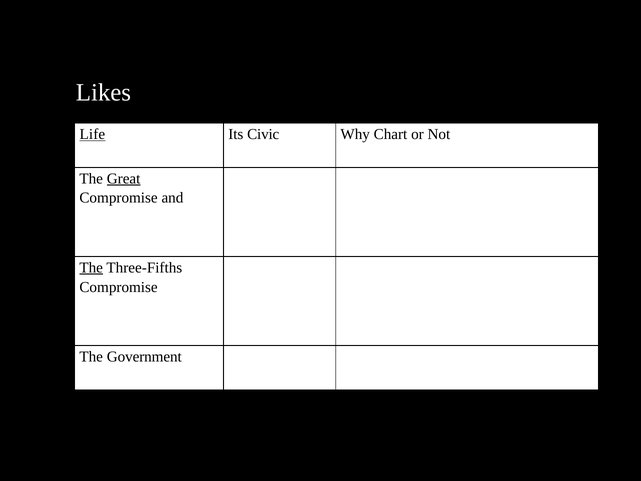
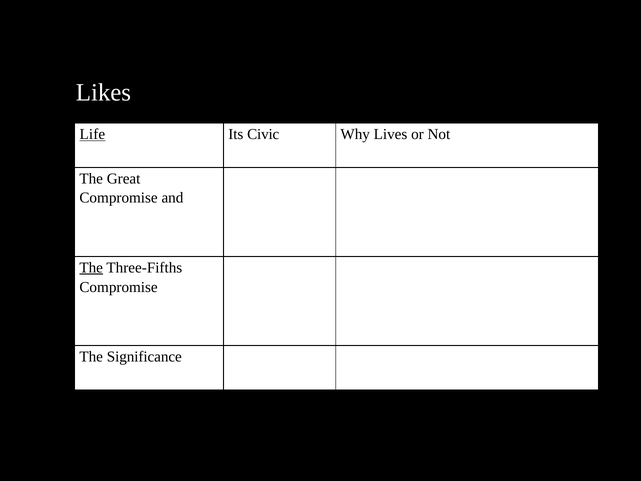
Chart: Chart -> Lives (391, 134)
Great underline: present -> none (124, 178)
Government: Government -> Significance (144, 356)
